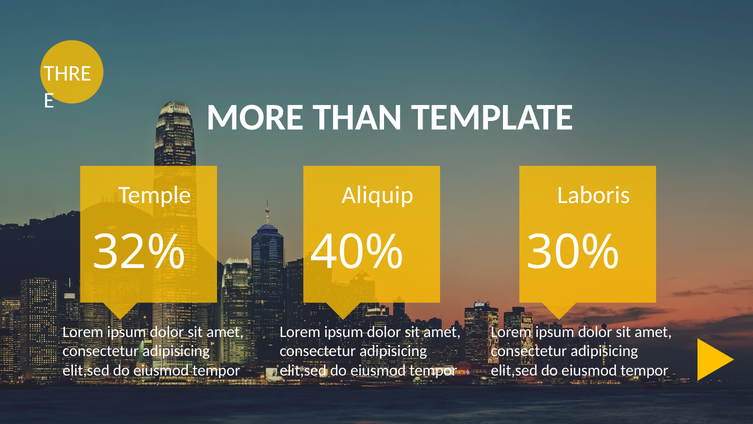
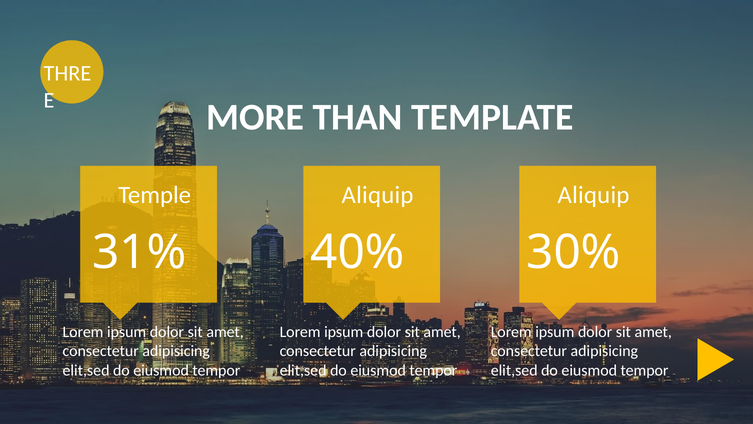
Laboris: Laboris -> Aliquip (594, 195)
32%: 32% -> 31% (139, 252)
